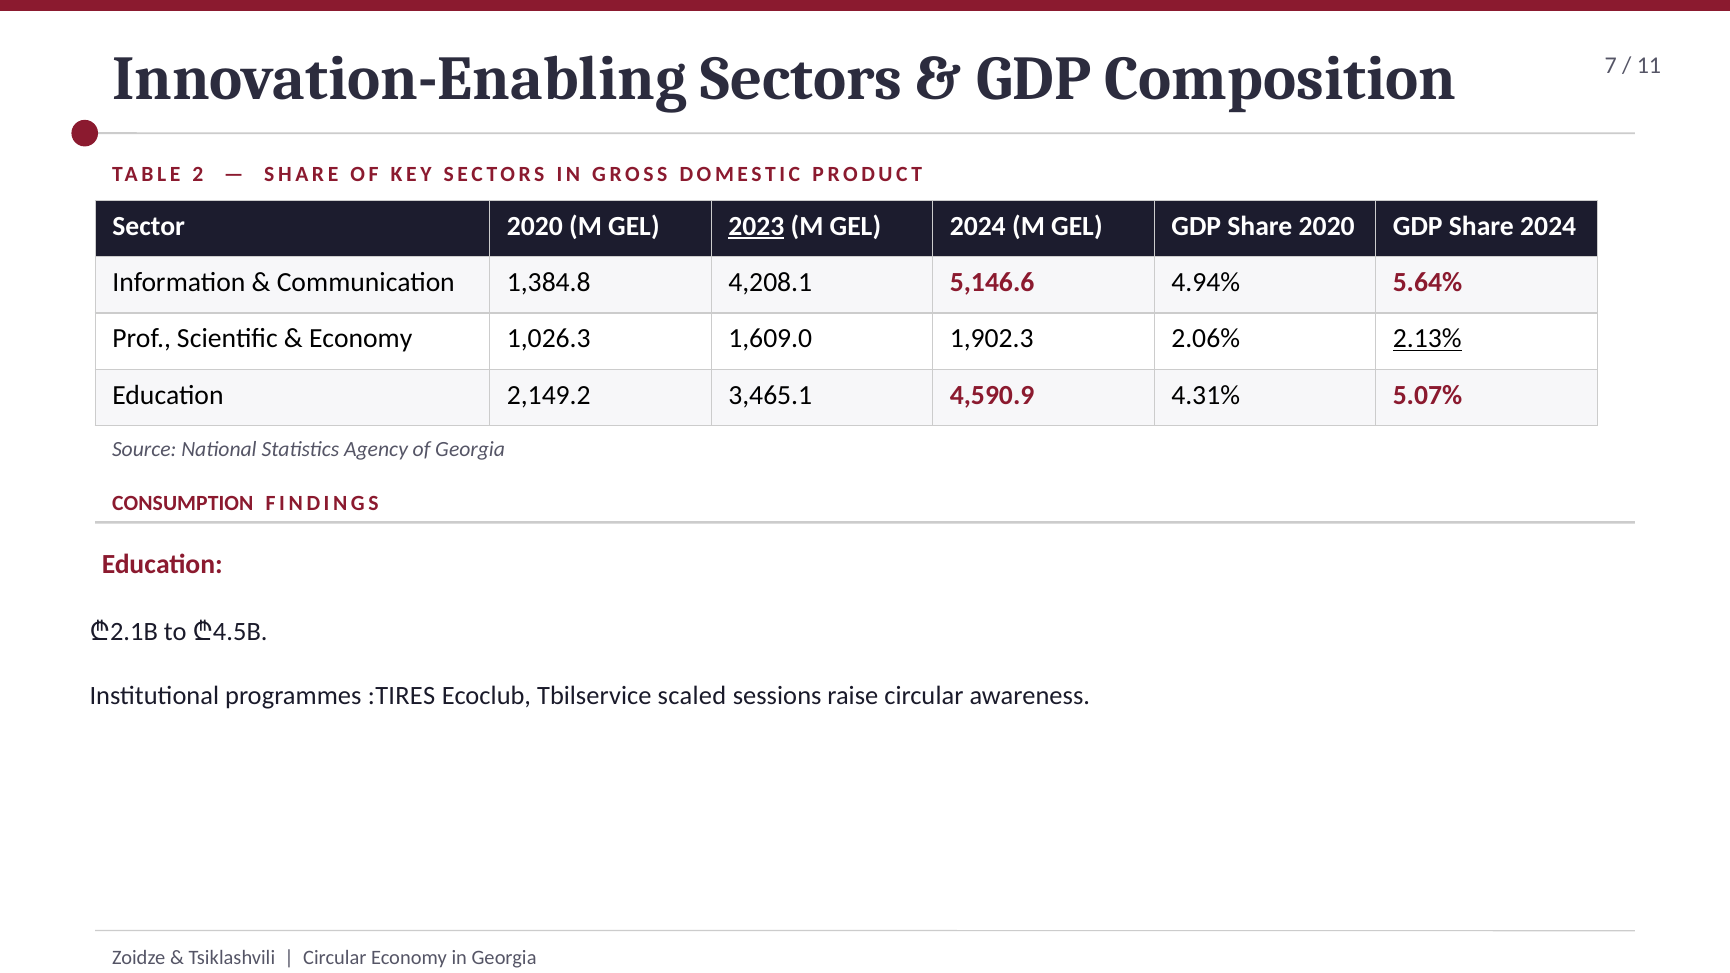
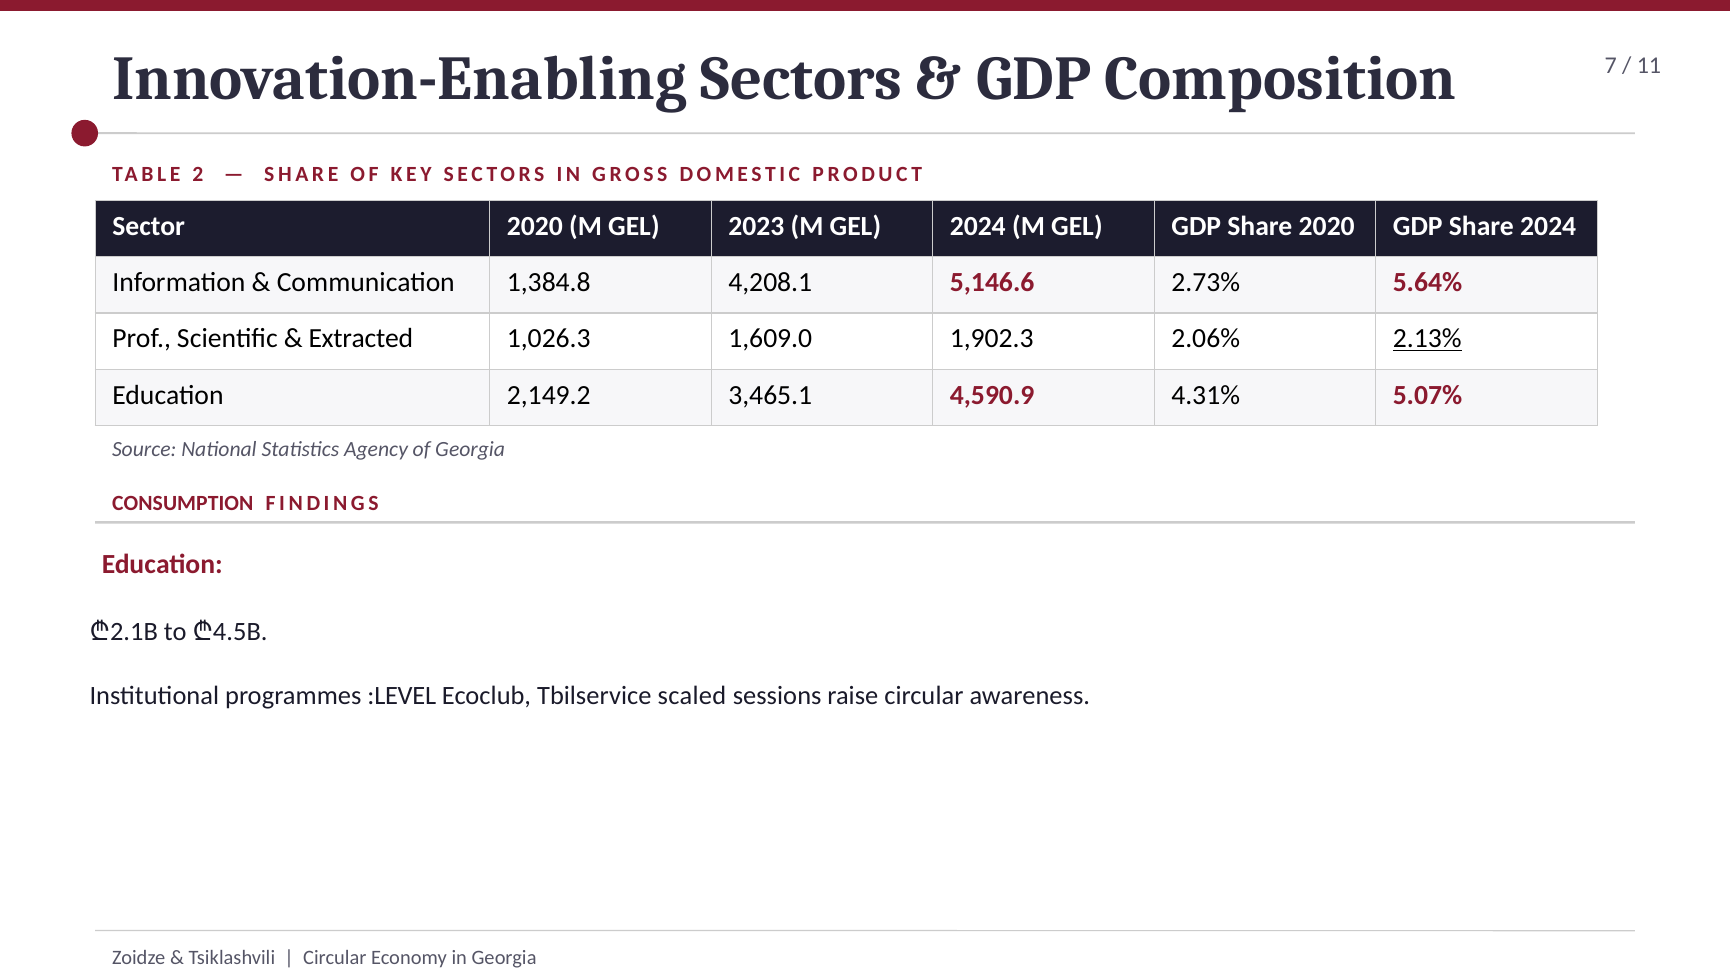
2023 underline: present -> none (756, 226)
4.94%: 4.94% -> 2.73% (1206, 283)
Economy: Economy -> Extracted (361, 339)
:TIRES: :TIRES -> :LEVEL (402, 696)
